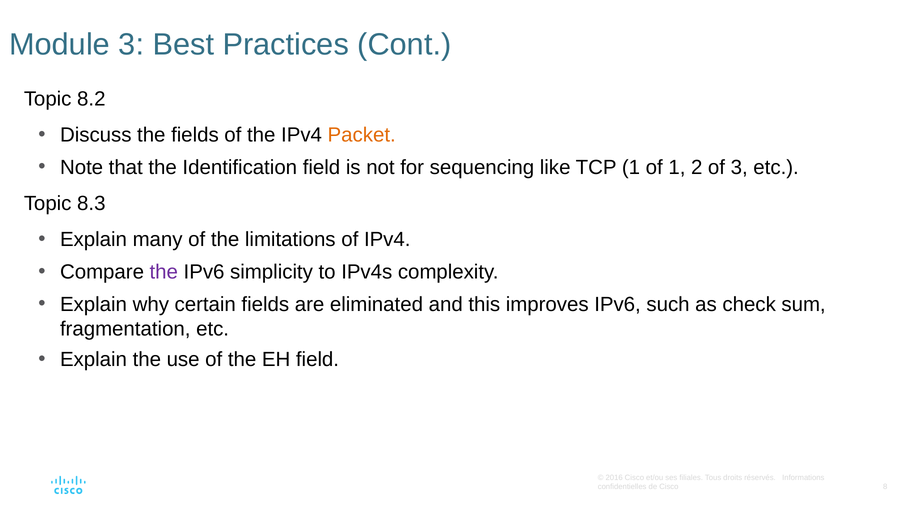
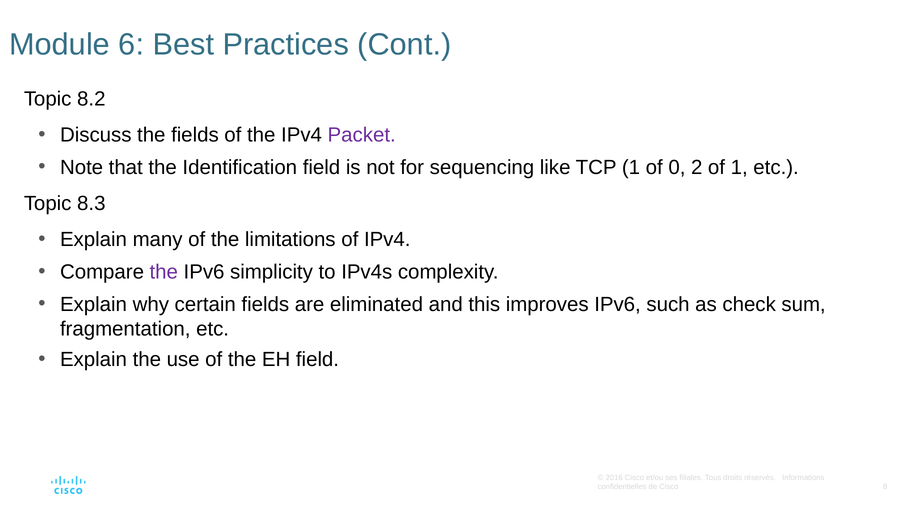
Module 3: 3 -> 6 (131, 44)
Packet colour: orange -> purple (362, 135)
of 1: 1 -> 0 (677, 167)
of 3: 3 -> 1 (739, 167)
